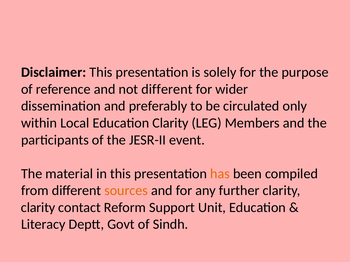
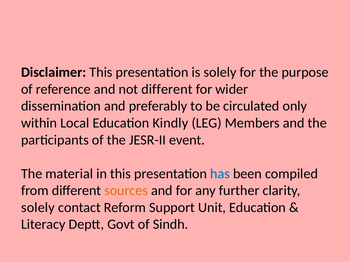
Education Clarity: Clarity -> Kindly (170, 123)
has colour: orange -> blue (220, 174)
clarity: clarity -> solely (38, 208)
